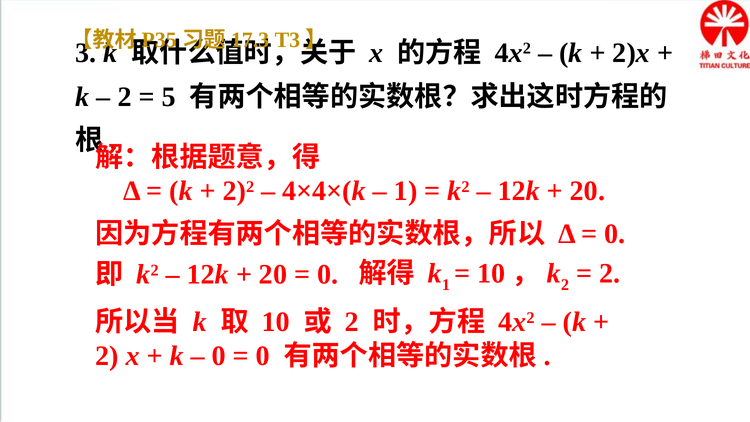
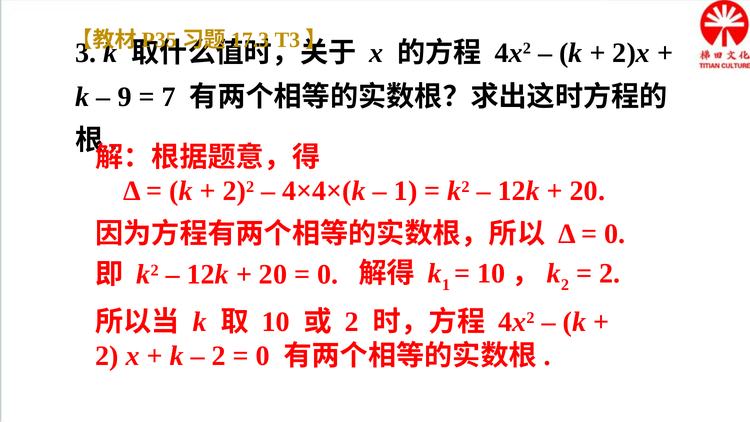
2: 2 -> 9 (125, 97)
5: 5 -> 7 (169, 97)
0: 0 -> 2 (219, 356)
